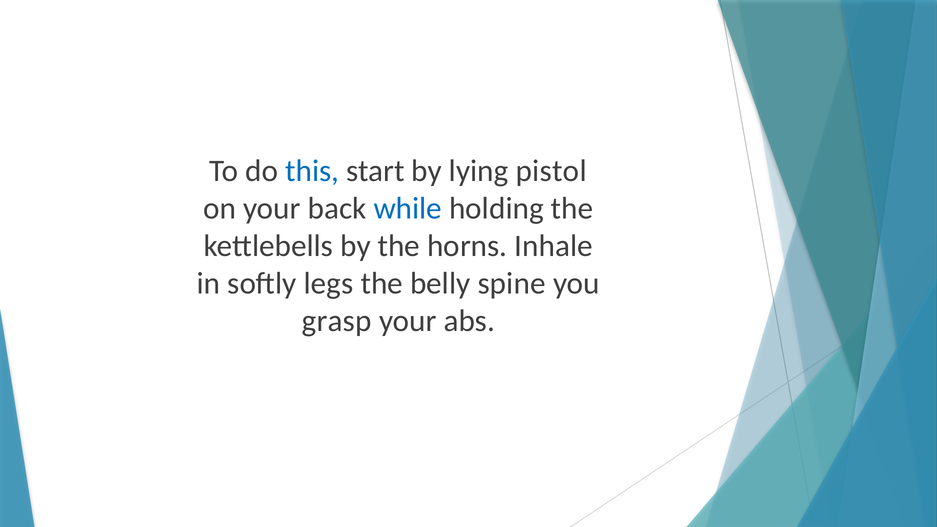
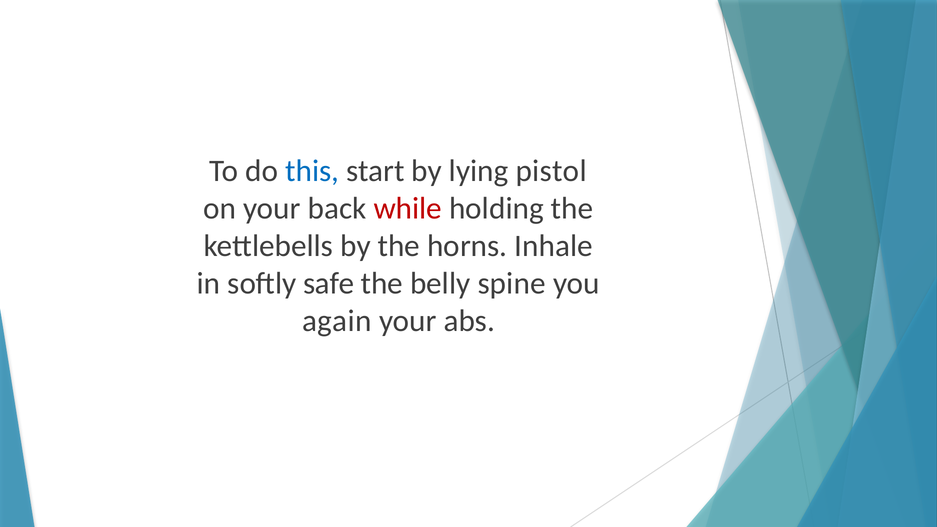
while colour: blue -> red (408, 209)
legs: legs -> safe (329, 284)
grasp: grasp -> again (337, 321)
